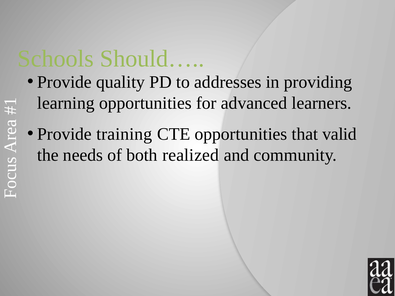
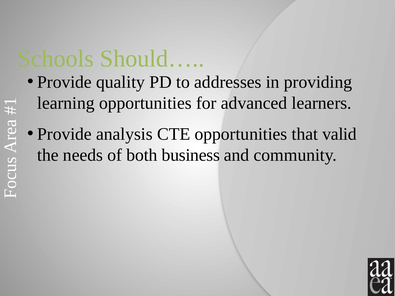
training: training -> analysis (124, 134)
realized: realized -> business (191, 155)
